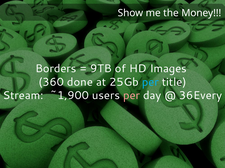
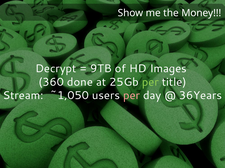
Borders: Borders -> Decrypt (56, 69)
per colour: light blue -> light green (150, 82)
~1,900: ~1,900 -> ~1,050 (69, 96)
36Every: 36Every -> 36Years (200, 96)
